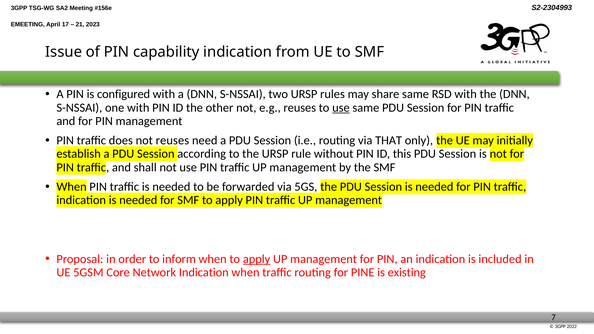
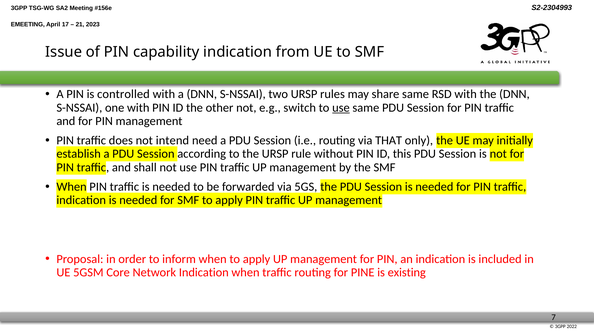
configured: configured -> controlled (123, 94)
e.g reuses: reuses -> switch (300, 108)
reuses: reuses -> intend (172, 141)
apply underline: present -> none (257, 259)
